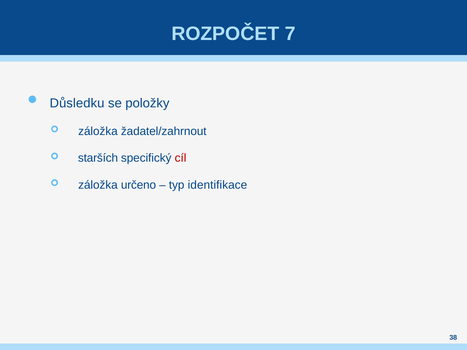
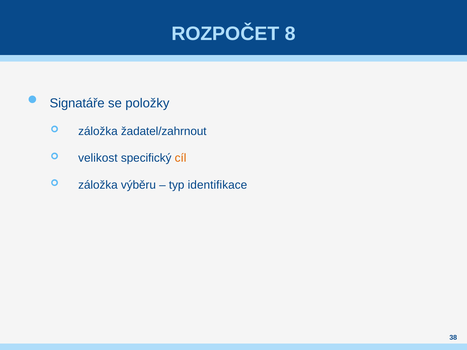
7: 7 -> 8 (290, 34)
Důsledku: Důsledku -> Signatáře (77, 103)
starších: starších -> velikost (98, 158)
cíl colour: red -> orange (181, 158)
určeno: určeno -> výběru (138, 185)
